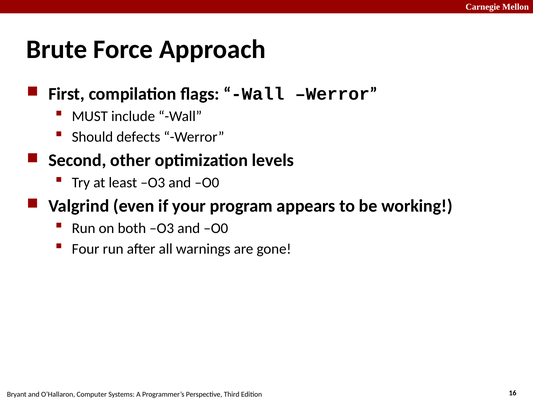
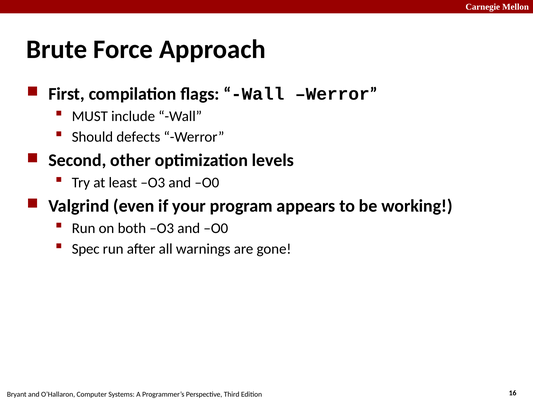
Four: Four -> Spec (86, 249)
